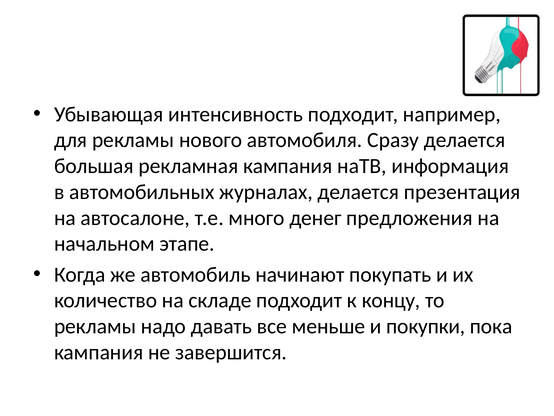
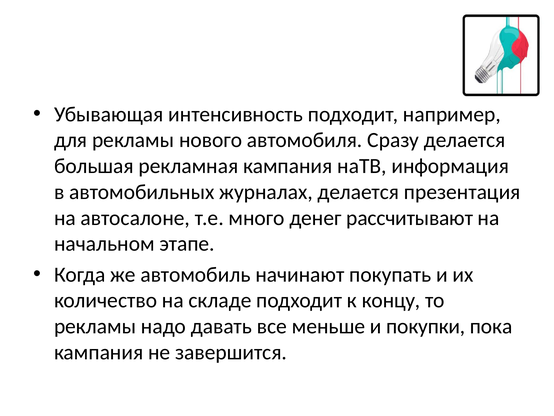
предложения: предложения -> рассчитывают (410, 218)
